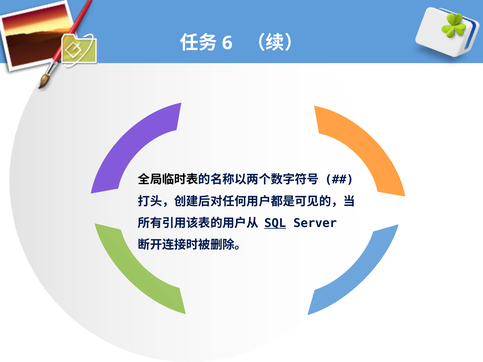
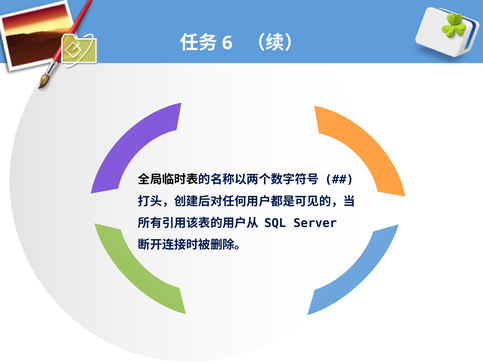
SQL underline: present -> none (275, 223)
